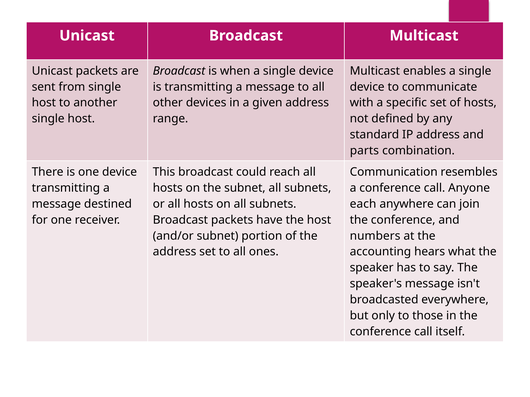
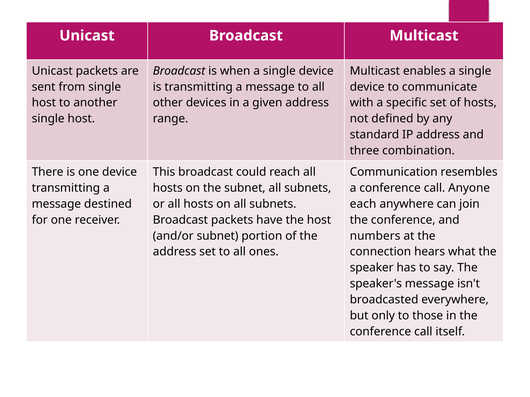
parts: parts -> three (365, 151)
accounting: accounting -> connection (380, 252)
